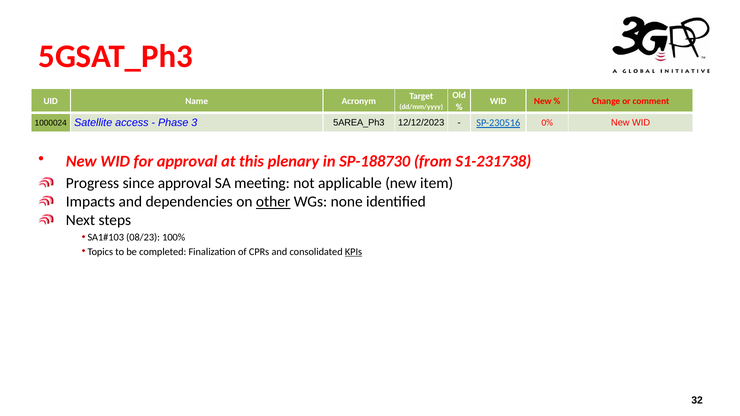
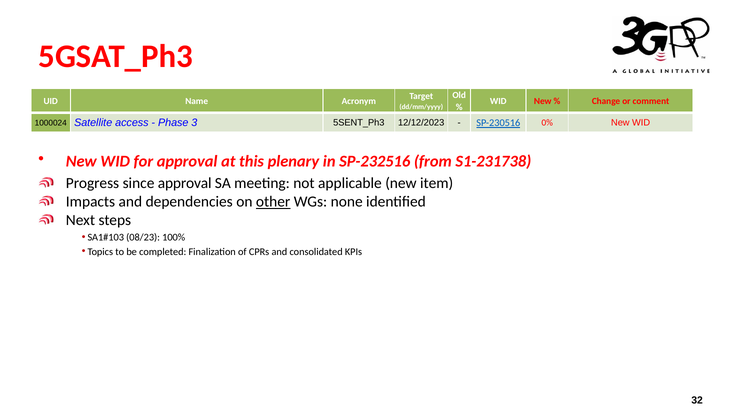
5AREA_Ph3: 5AREA_Ph3 -> 5SENT_Ph3 (359, 123)
SP-188730: SP-188730 -> SP-232516 (375, 161)
KPIs underline: present -> none (354, 252)
